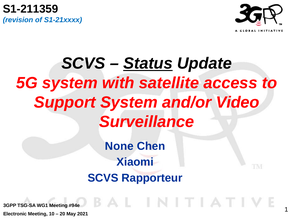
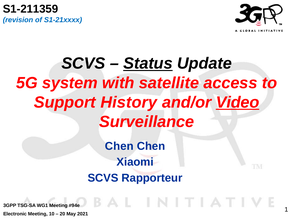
Support System: System -> History (129, 102)
Video underline: none -> present (238, 102)
None: None -> Chen (119, 146)
